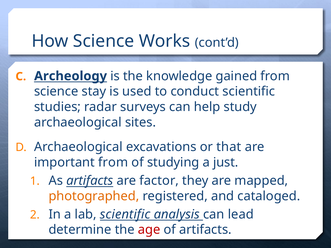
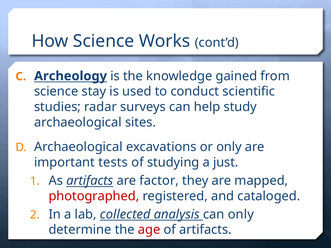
or that: that -> only (229, 147)
important from: from -> tests (113, 163)
photographed colour: orange -> red (94, 196)
lab scientific: scientific -> collected (125, 214)
can lead: lead -> only (241, 214)
